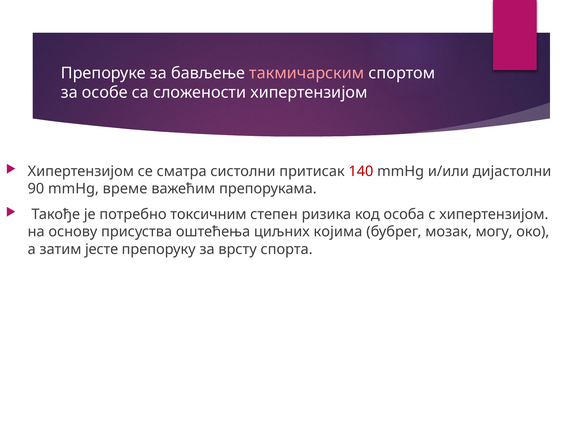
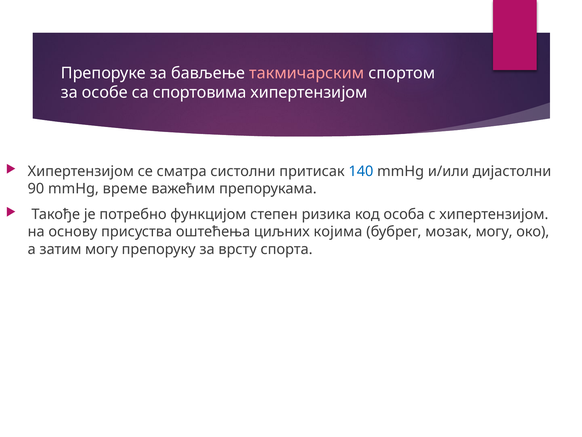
сложености: сложености -> спортовима (200, 92)
140 colour: red -> blue (361, 171)
токсичним: токсичним -> функцијом (208, 214)
затим јесте: јесте -> могу (102, 249)
